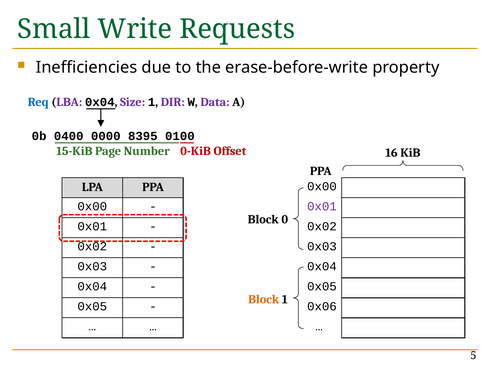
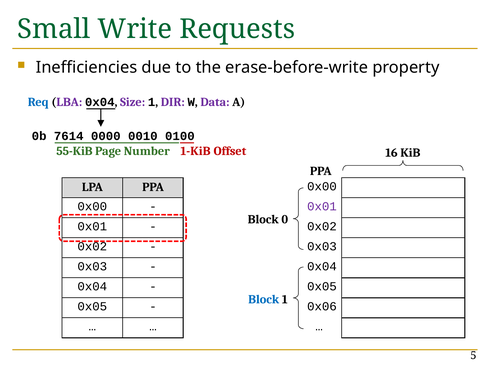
0400: 0400 -> 7614 (69, 136)
8395: 8395 -> 0010 (143, 136)
15-KiB: 15-KiB -> 55-KiB (74, 151)
0-KiB: 0-KiB -> 1-KiB (196, 151)
Block colour: orange -> blue (264, 300)
